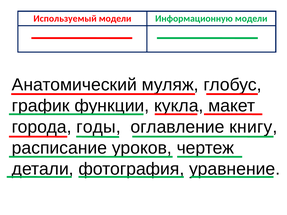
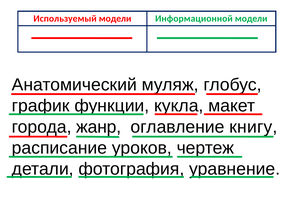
Информационную: Информационную -> Информационной (194, 19)
годы: годы -> жанр (99, 127)
